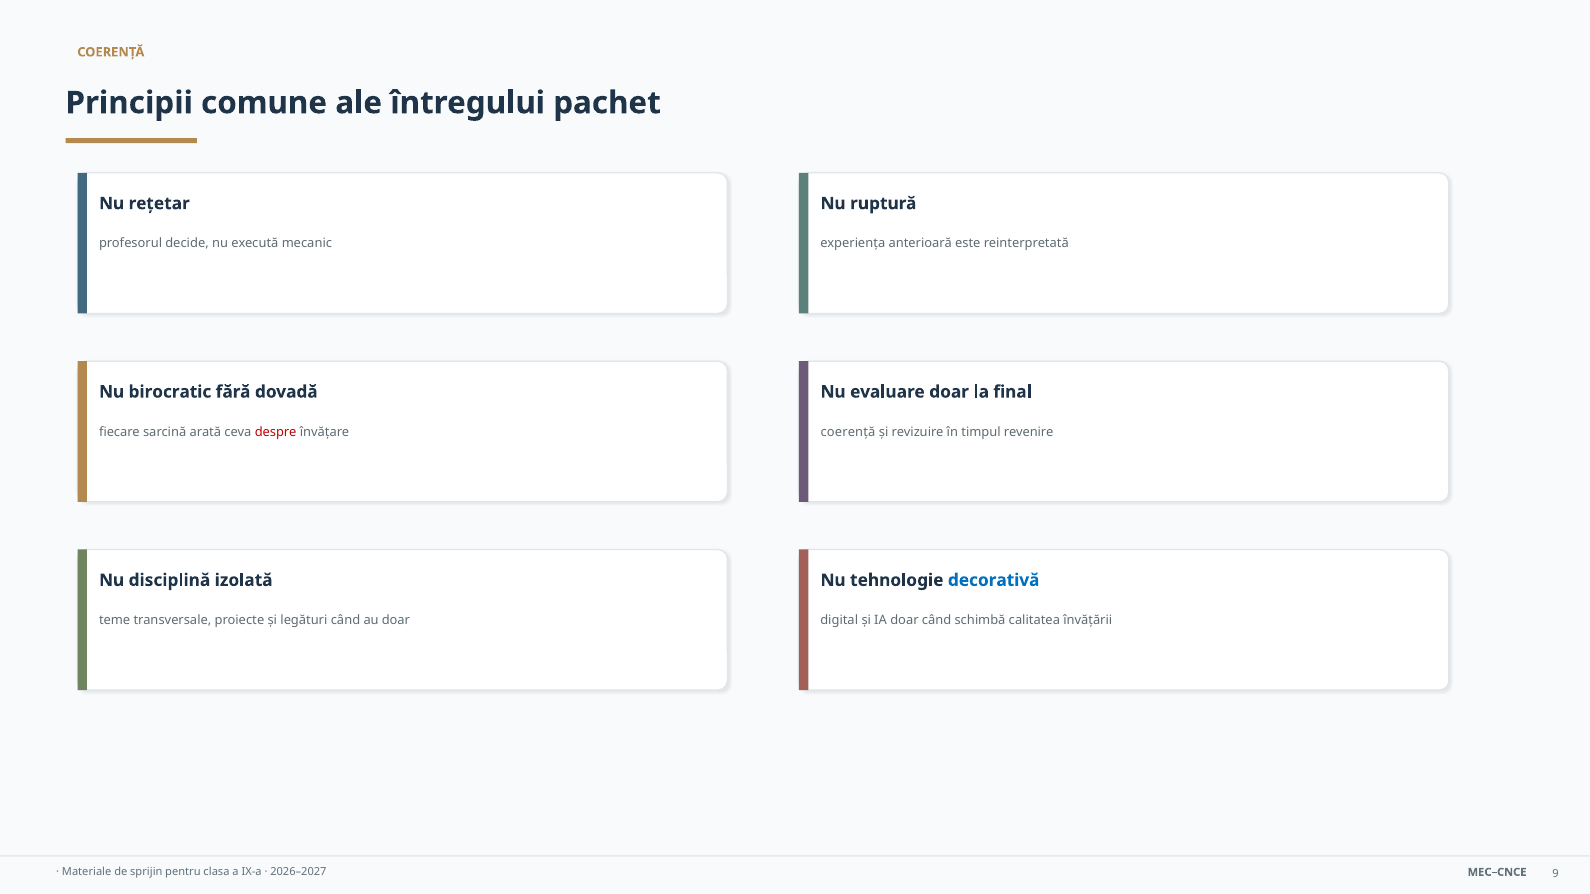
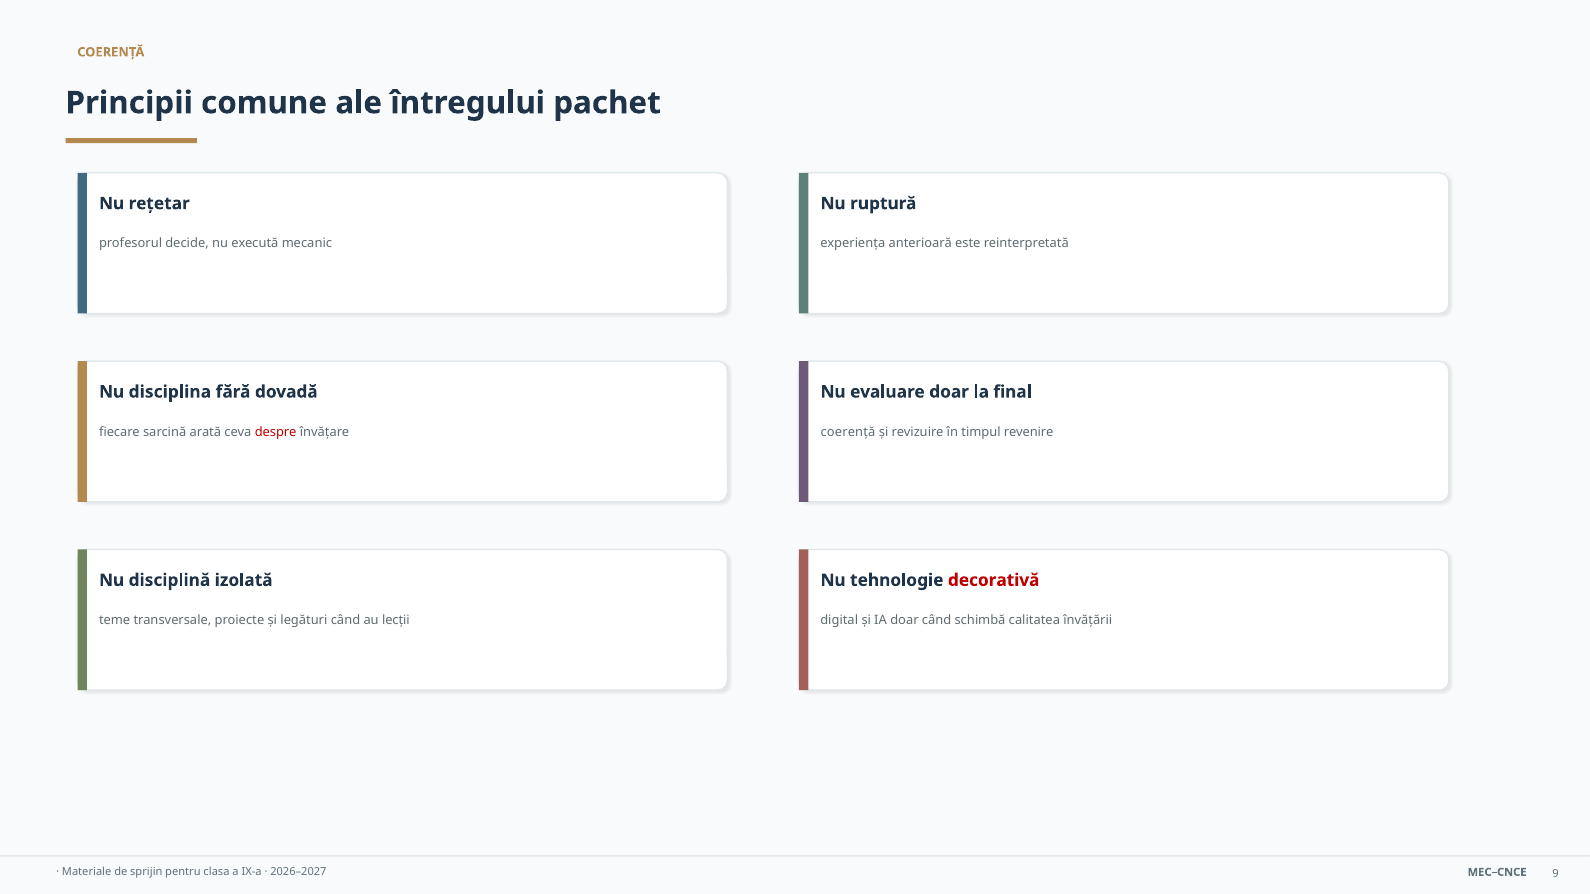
birocratic: birocratic -> disciplina (170, 392)
decorativă colour: blue -> red (994, 580)
au doar: doar -> lecții (396, 620)
